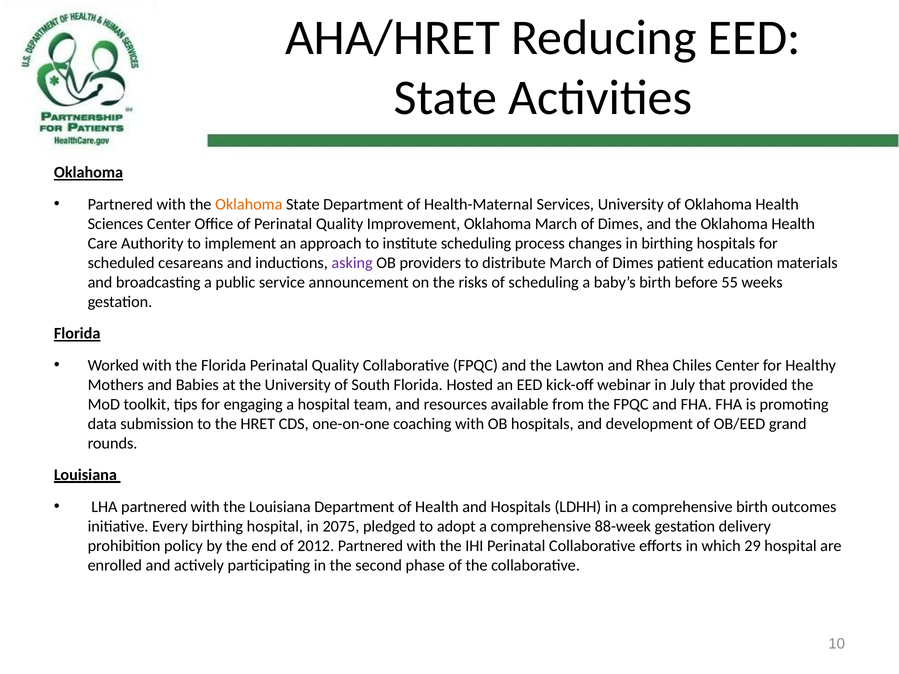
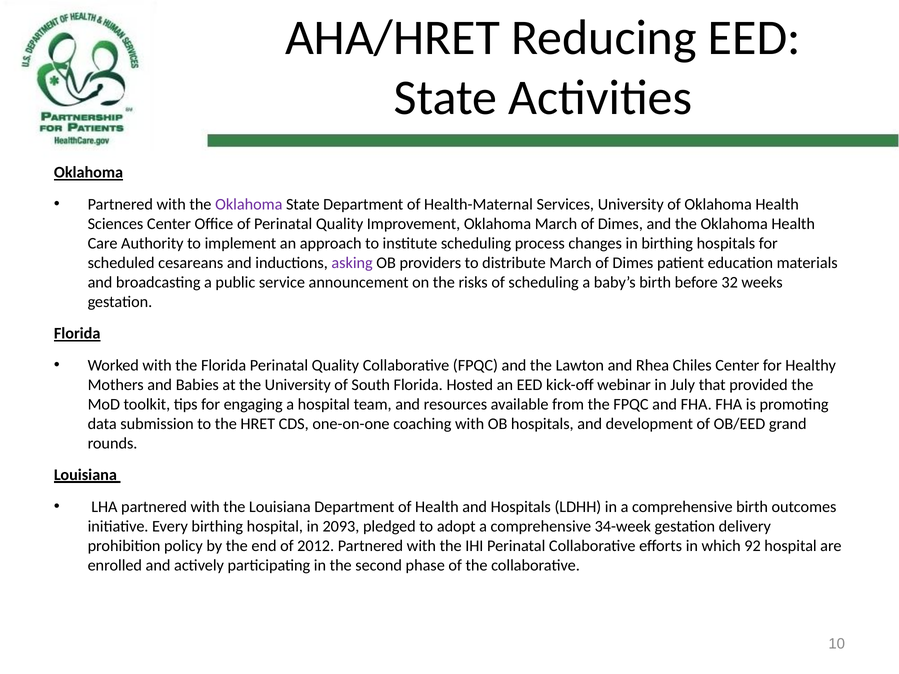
Oklahoma colour: orange -> purple (249, 204)
55: 55 -> 32 (730, 282)
2075: 2075 -> 2093 (341, 526)
88-week: 88-week -> 34-week (623, 526)
29: 29 -> 92 (753, 546)
